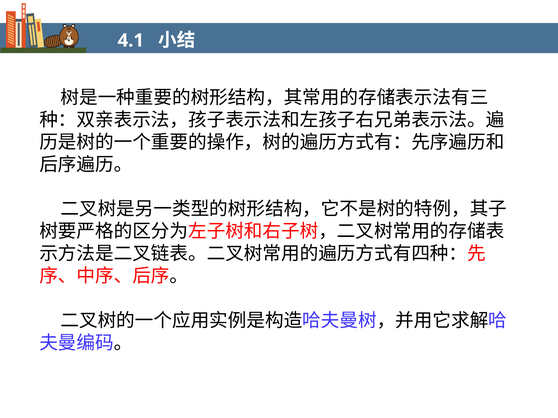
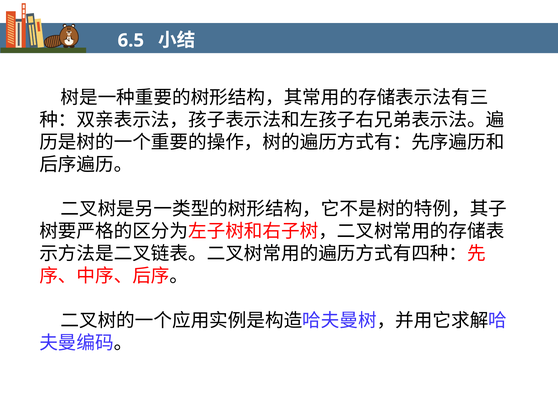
4.1: 4.1 -> 6.5 (131, 40)
